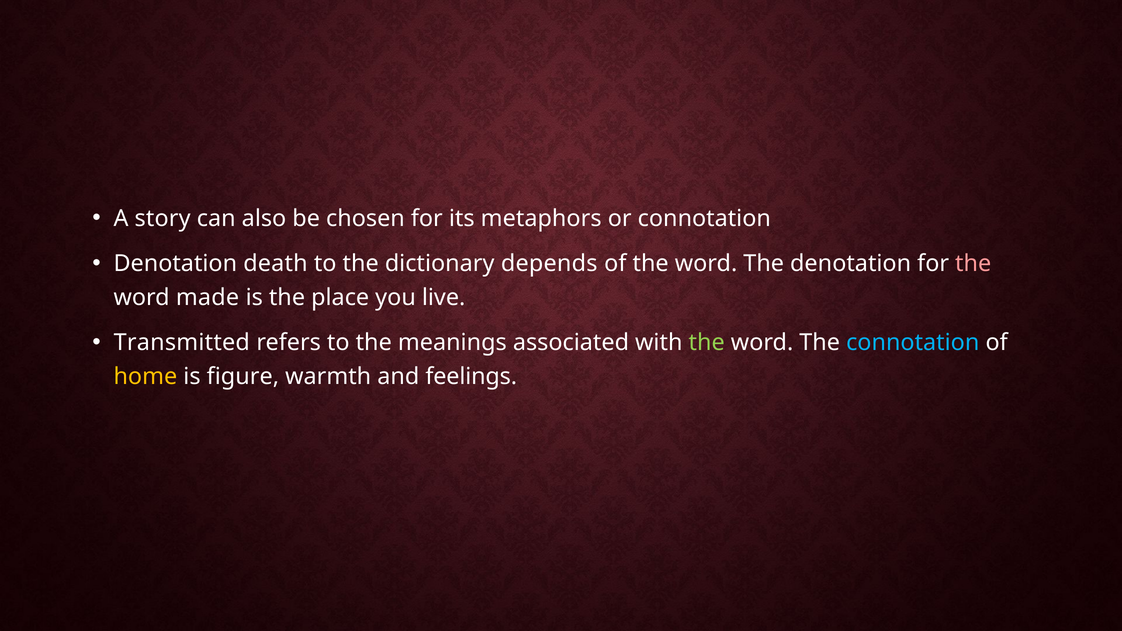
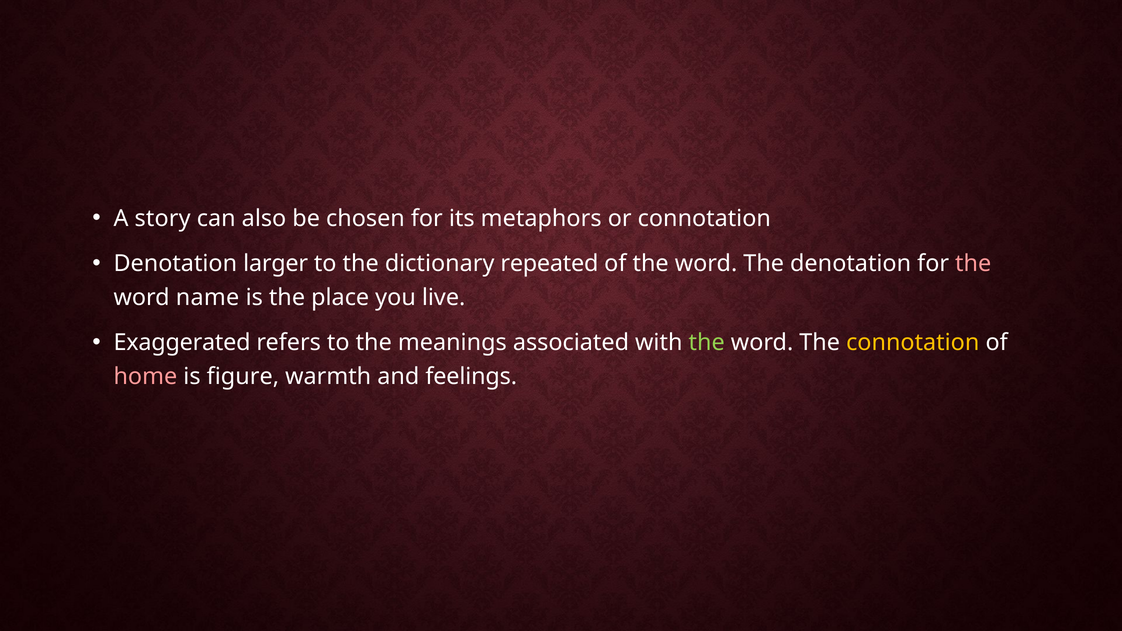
death: death -> larger (276, 264)
depends: depends -> repeated (549, 264)
made: made -> name (208, 297)
Transmitted: Transmitted -> Exaggerated (182, 343)
connotation colour: light blue -> yellow (913, 343)
home colour: yellow -> pink (145, 376)
